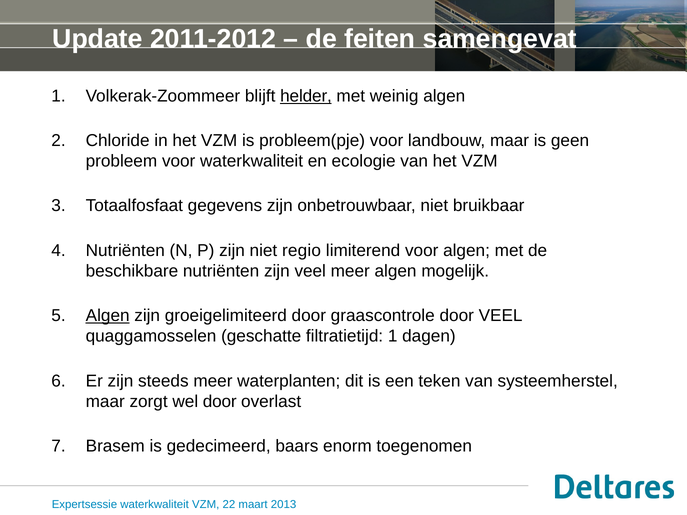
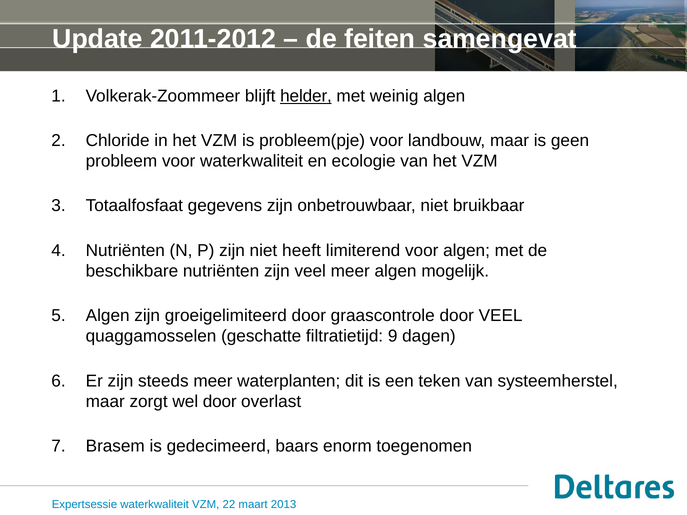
regio: regio -> heeft (302, 251)
Algen underline: present -> none (108, 316)
filtratietijd 1: 1 -> 9 (393, 336)
